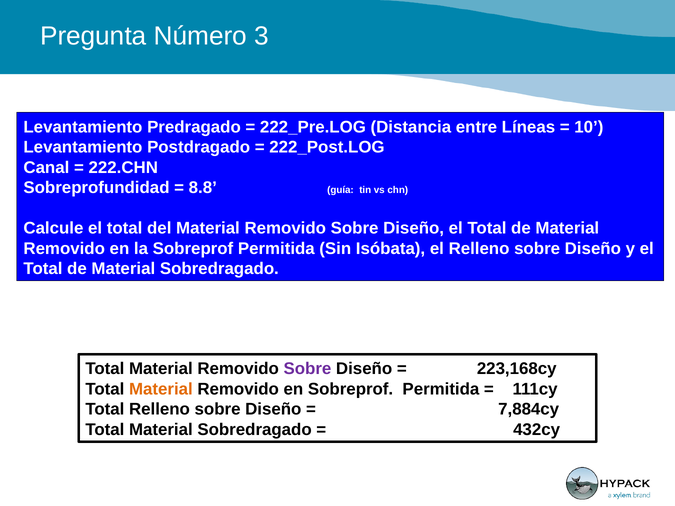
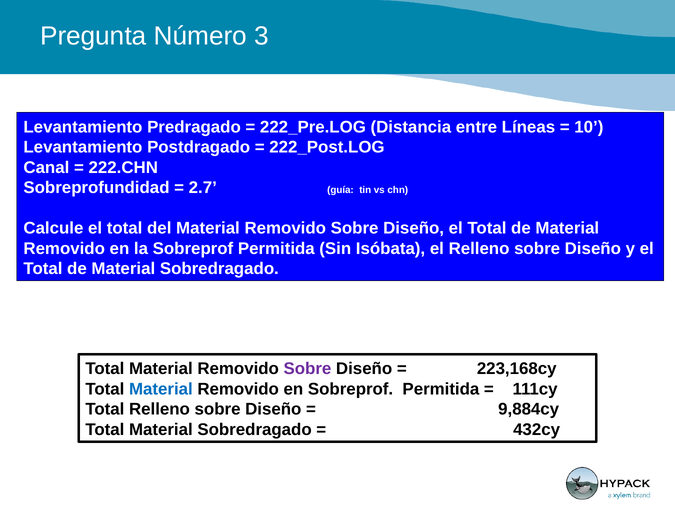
8.8: 8.8 -> 2.7 (203, 188)
Material colour: orange -> blue (161, 389)
7,884cy: 7,884cy -> 9,884cy (529, 409)
